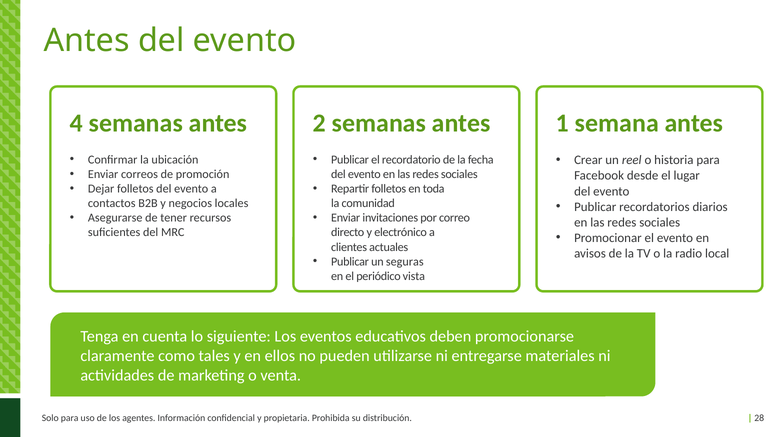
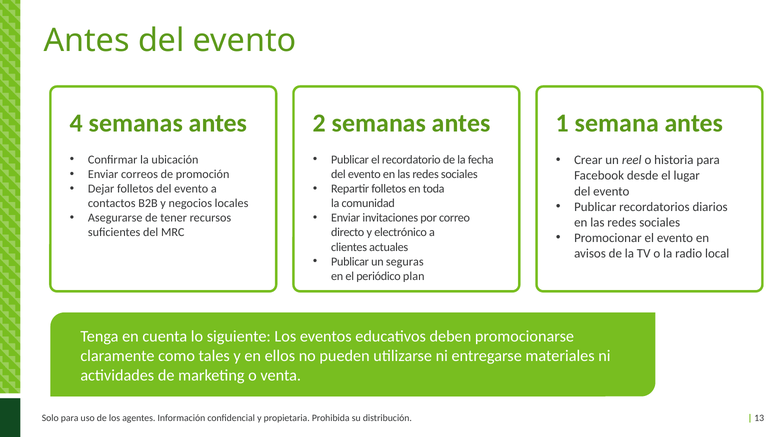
vista: vista -> plan (414, 276)
28: 28 -> 13 (759, 418)
